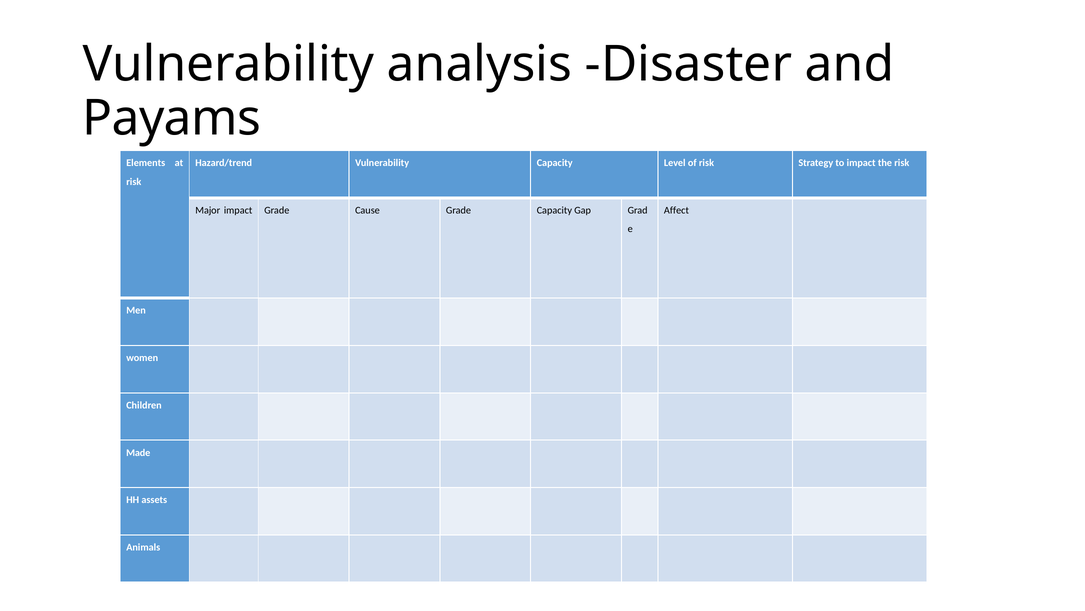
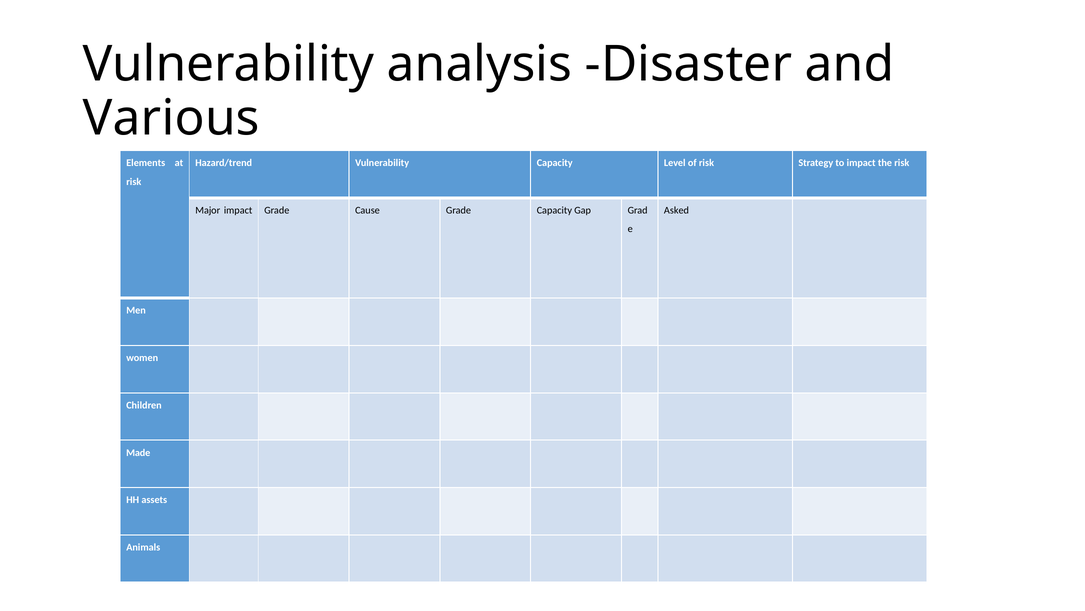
Payams: Payams -> Various (171, 118)
Affect: Affect -> Asked (676, 210)
